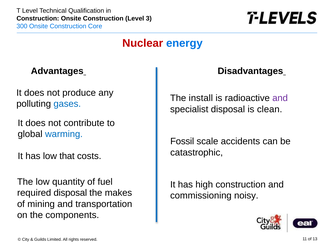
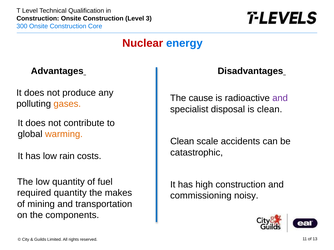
install: install -> cause (201, 98)
gases colour: blue -> orange (67, 104)
warming colour: blue -> orange (64, 134)
Fossil: Fossil -> Clean (182, 142)
that: that -> rain (67, 156)
required disposal: disposal -> quantity (70, 193)
